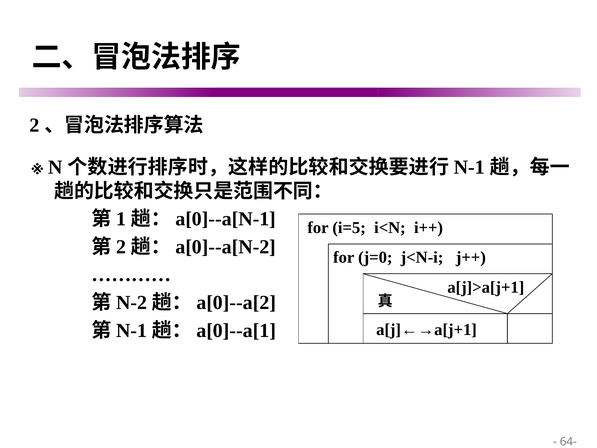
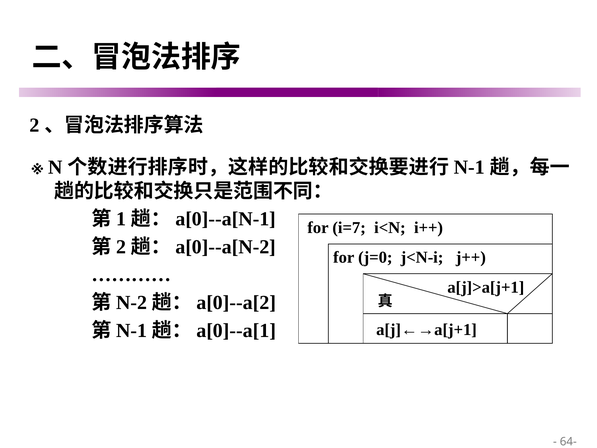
i=5: i=5 -> i=7 (349, 227)
